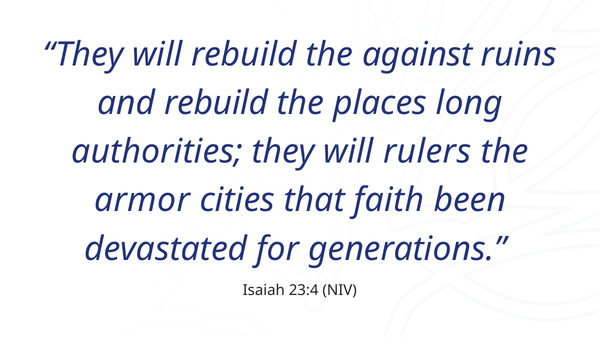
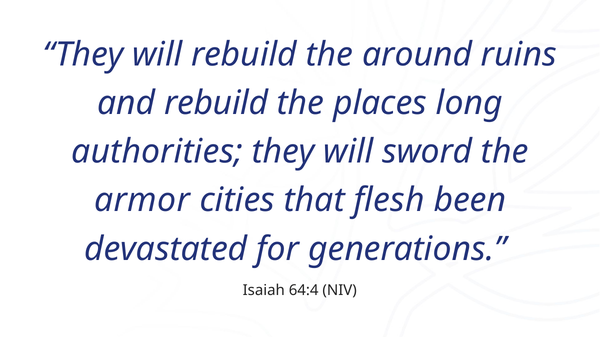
against: against -> around (417, 55)
rulers: rulers -> sword (427, 152)
faith: faith -> flesh (389, 201)
23:4: 23:4 -> 64:4 (304, 291)
